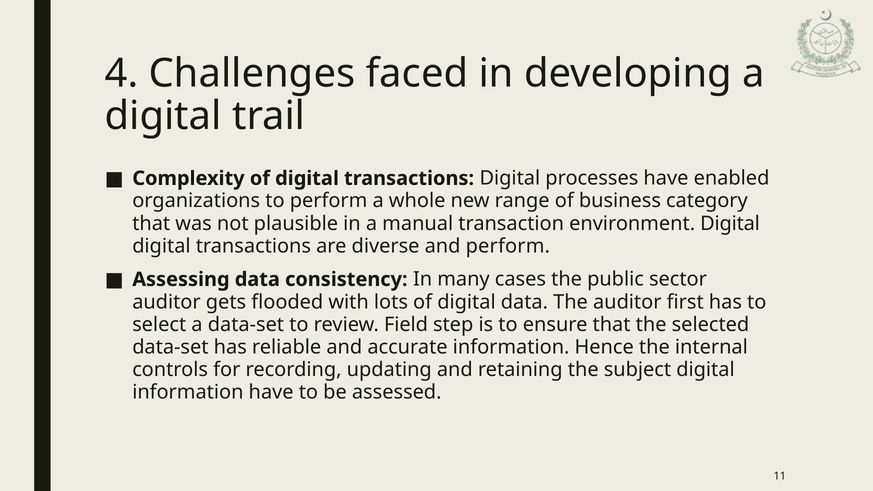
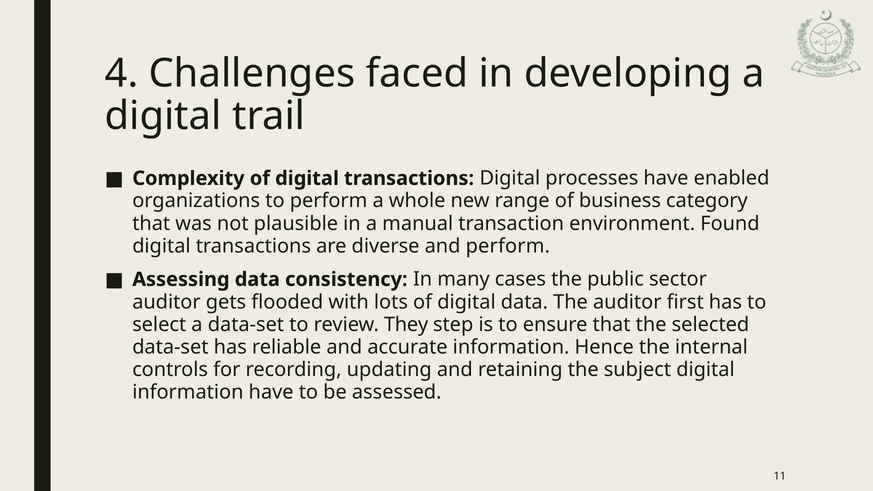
environment Digital: Digital -> Found (730, 223)
Field: Field -> They (406, 324)
